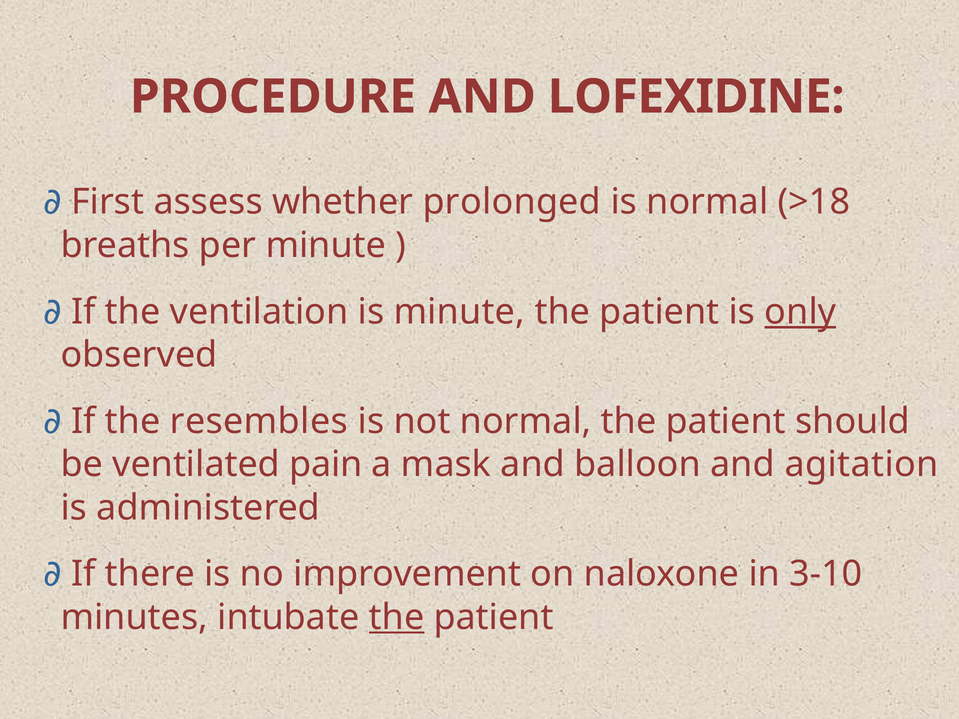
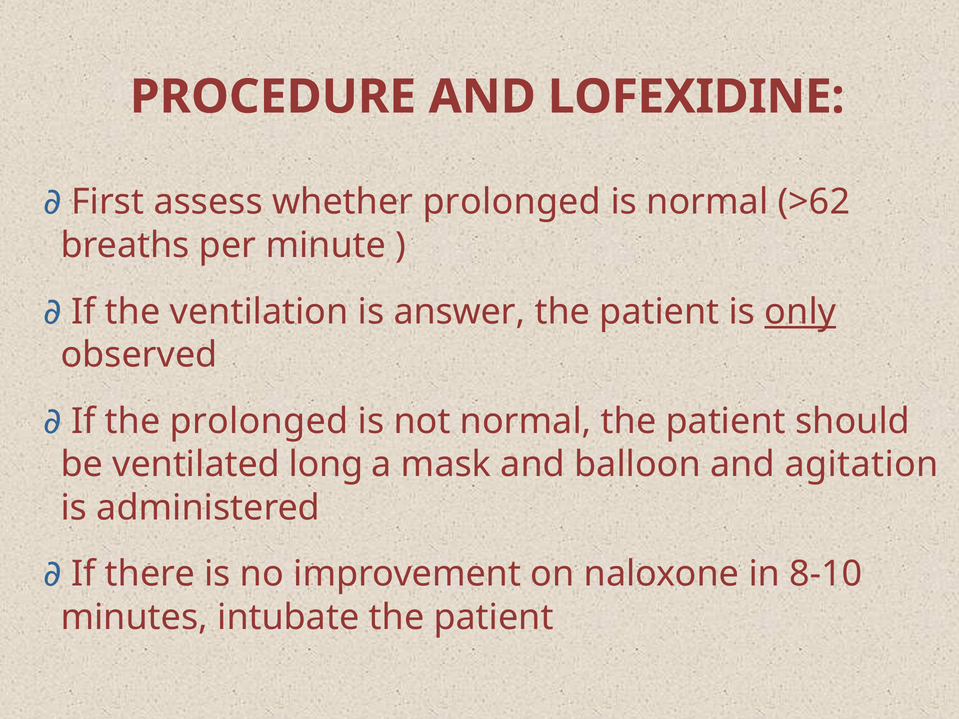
>18: >18 -> >62 (814, 202)
is minute: minute -> answer (459, 312)
the resembles: resembles -> prolonged (259, 421)
pain: pain -> long (326, 465)
3-10: 3-10 -> 8-10 (826, 574)
the underline: present -> none (397, 617)
